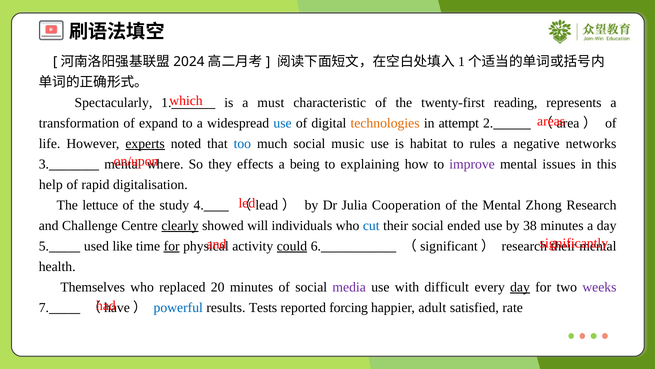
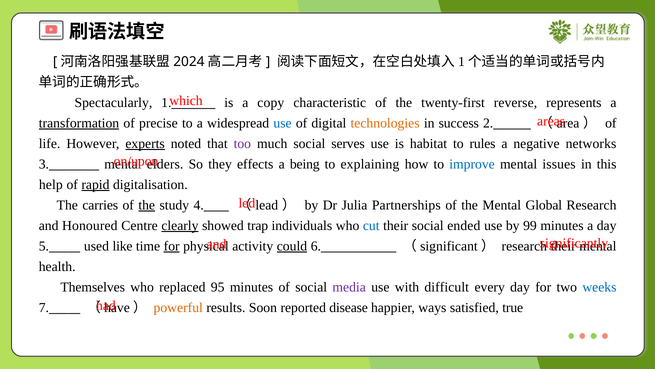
must: must -> copy (271, 102)
reading: reading -> reverse (516, 102)
transformation underline: none -> present (79, 123)
expand: expand -> precise (158, 123)
attempt: attempt -> success (459, 123)
too colour: blue -> purple (242, 143)
music: music -> serves (348, 143)
where: where -> elders (165, 164)
improve colour: purple -> blue (472, 164)
rapid underline: none -> present (95, 184)
lettuce: lettuce -> carries (100, 205)
the underline: none -> present (147, 205)
Cooperation: Cooperation -> Partnerships (406, 205)
Zhong: Zhong -> Global (544, 205)
Challenge: Challenge -> Honoured (90, 225)
will: will -> trap (258, 225)
38: 38 -> 99 (530, 225)
20: 20 -> 95 (218, 287)
day underline: present -> none (520, 287)
weeks colour: purple -> blue (599, 287)
powerful colour: blue -> orange (178, 307)
Tests: Tests -> Soon (263, 307)
forcing: forcing -> disease (349, 307)
adult: adult -> ways (432, 307)
rate: rate -> true (513, 307)
